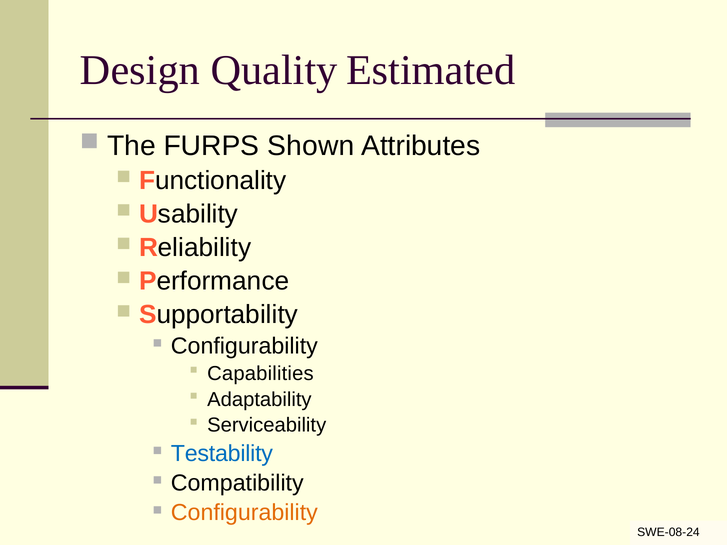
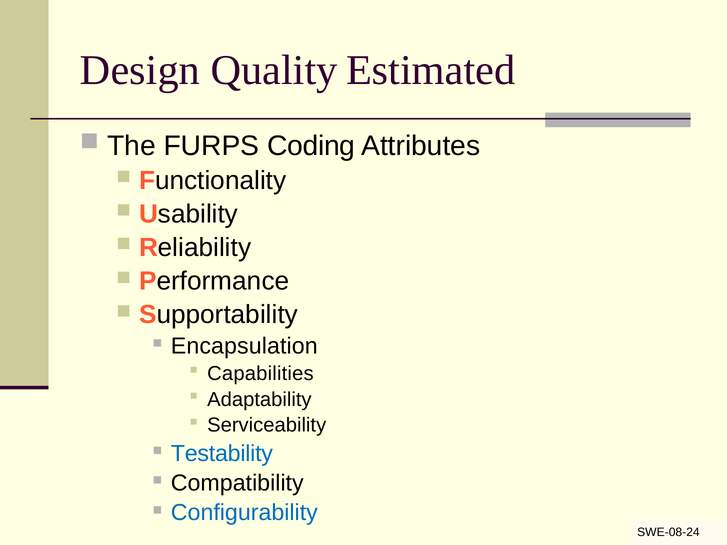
Shown: Shown -> Coding (311, 146)
Configurability: Configurability -> Encapsulation (244, 346)
Configurability colour: orange -> blue (244, 513)
